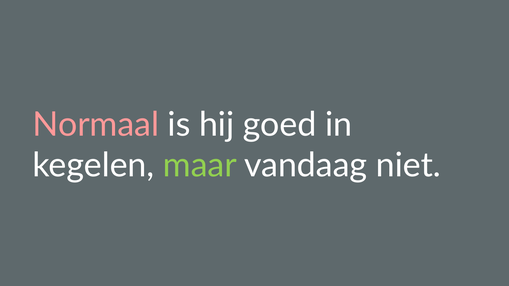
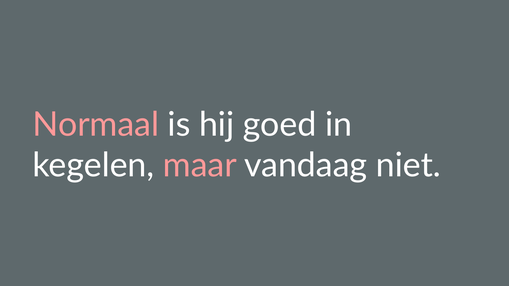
maar colour: light green -> pink (200, 165)
